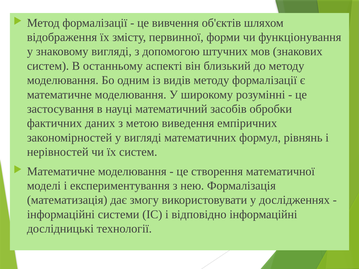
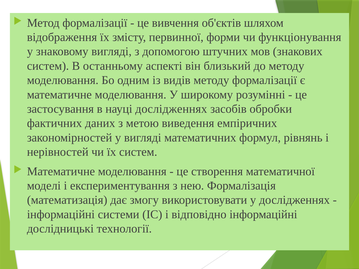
науці математичний: математичний -> дослідженнях (171, 109)
